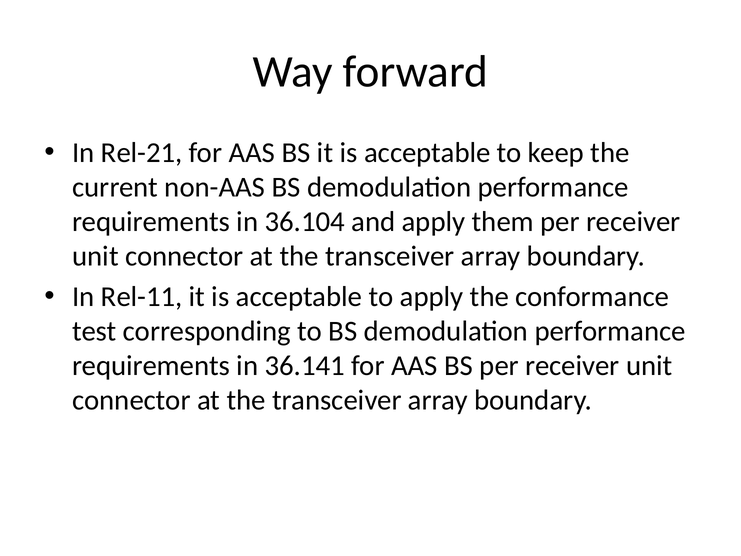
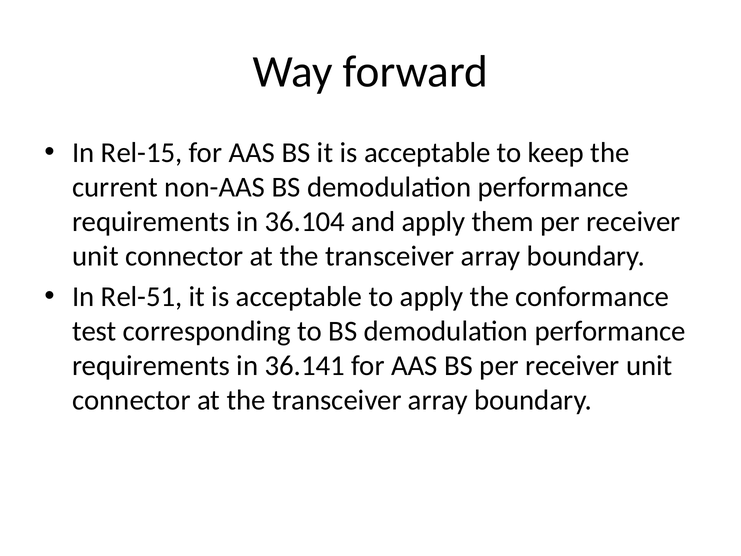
Rel-21: Rel-21 -> Rel-15 (142, 153)
Rel-11: Rel-11 -> Rel-51 (142, 296)
